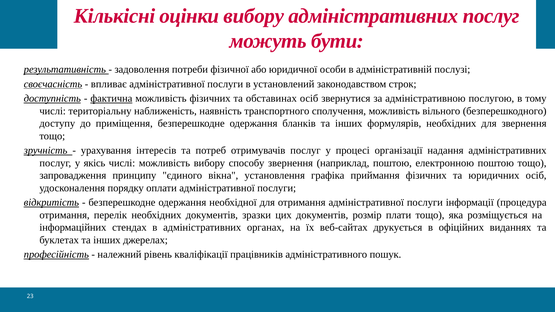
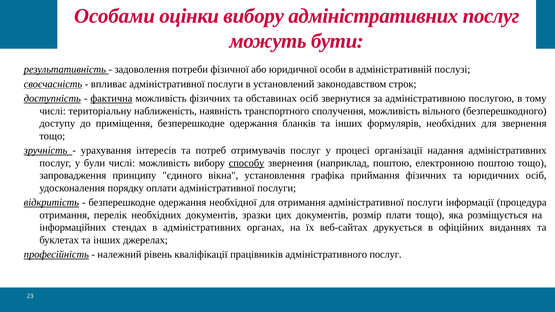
Кількісні: Кількісні -> Особами (115, 16)
якісь: якісь -> були (94, 163)
способу underline: none -> present (247, 163)
адміністративного пошук: пошук -> послуг (386, 255)
